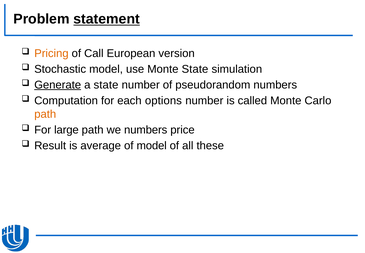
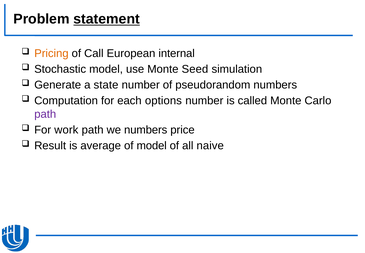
version: version -> internal (177, 53)
Monte State: State -> Seed (195, 69)
Generate underline: present -> none (58, 85)
path colour: orange -> purple (45, 114)
large: large -> work (66, 130)
these: these -> naive (210, 145)
